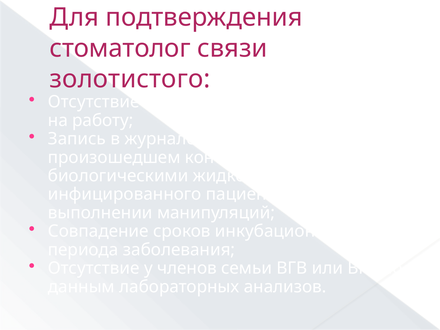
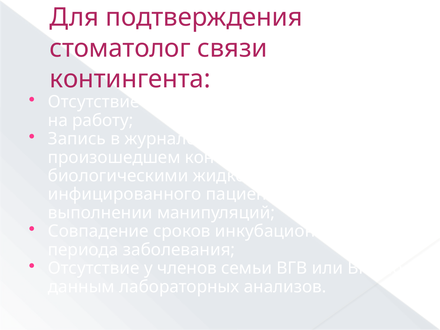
золотистого: золотистого -> контингента (130, 79)
